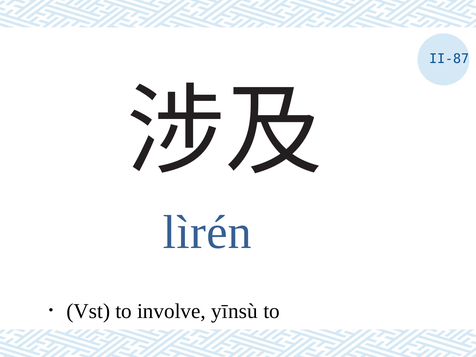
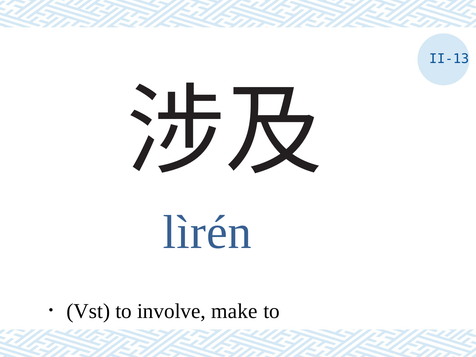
II-87: II-87 -> II-13 (449, 59)
yīnsù: yīnsù -> make (235, 311)
